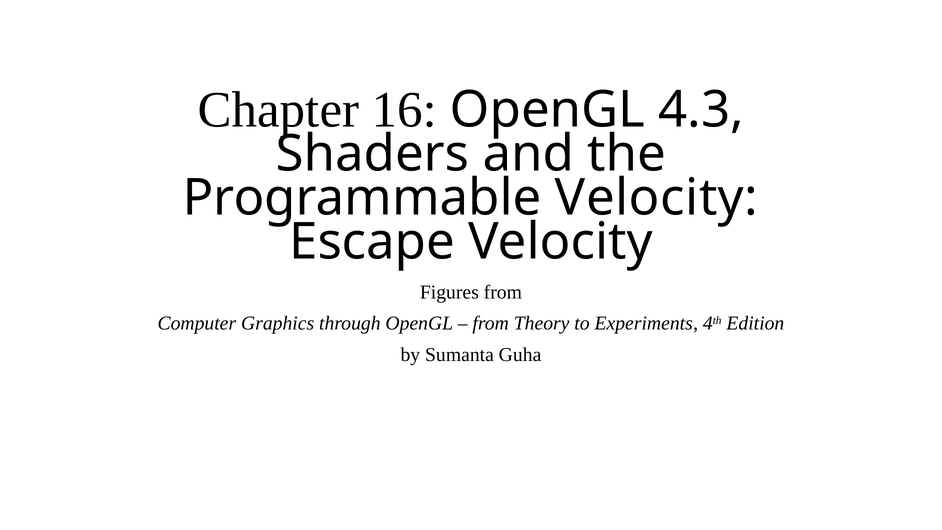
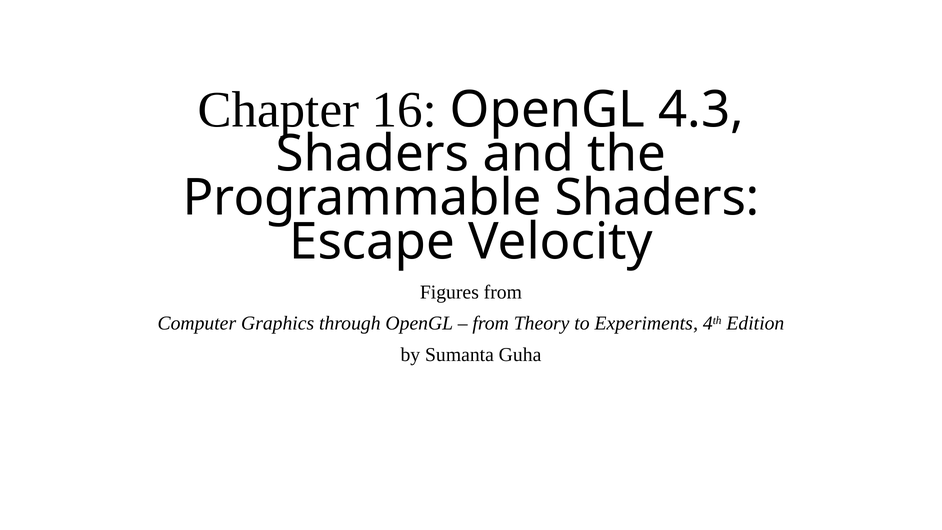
Programmable Velocity: Velocity -> Shaders (657, 198)
